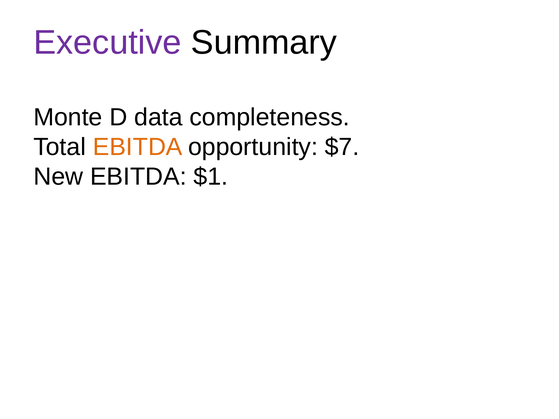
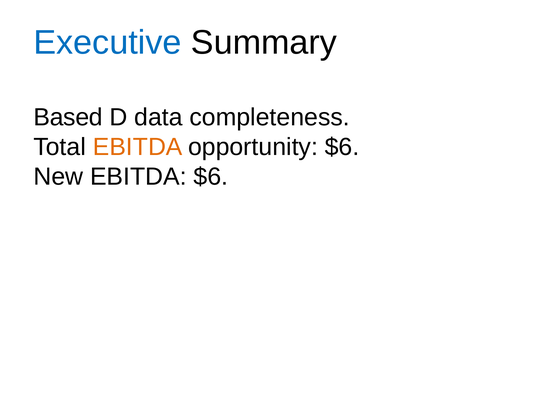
Executive colour: purple -> blue (107, 42)
Monte: Monte -> Based (68, 117)
opportunity $7: $7 -> $6 (342, 147)
EBITDA $1: $1 -> $6 (211, 177)
